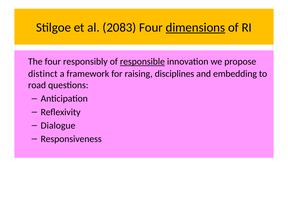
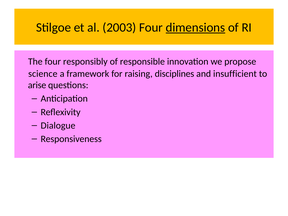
2083: 2083 -> 2003 (119, 28)
responsible underline: present -> none (142, 61)
distinct: distinct -> science (43, 74)
embedding: embedding -> insufficient (235, 74)
road: road -> arise (37, 85)
